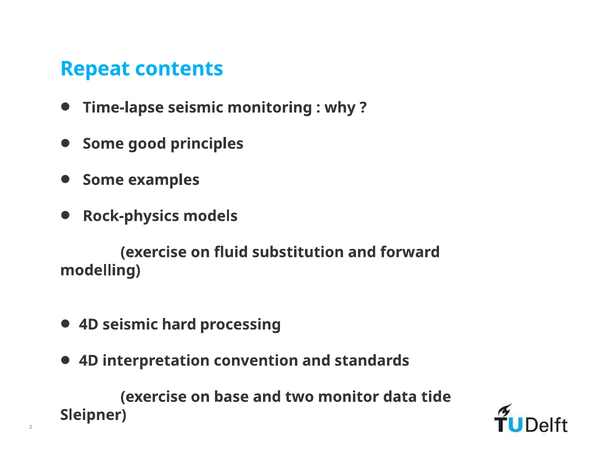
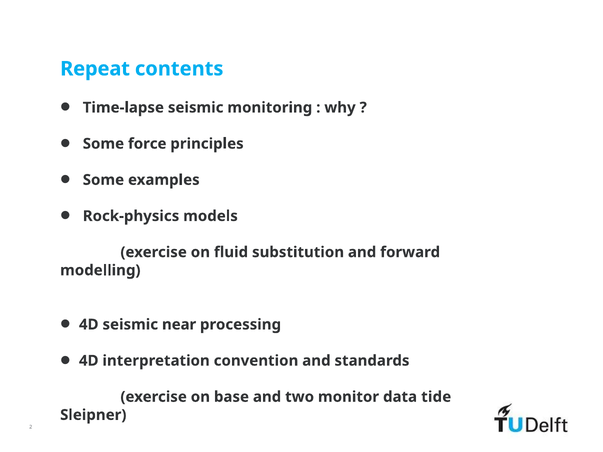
good: good -> force (147, 144)
hard: hard -> near (179, 325)
